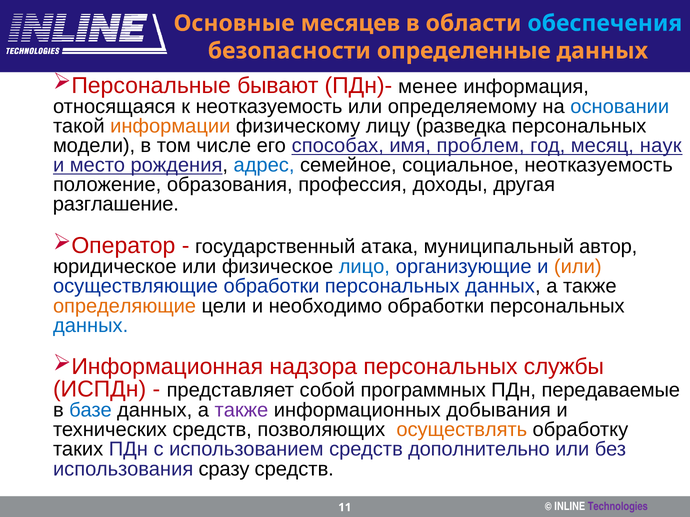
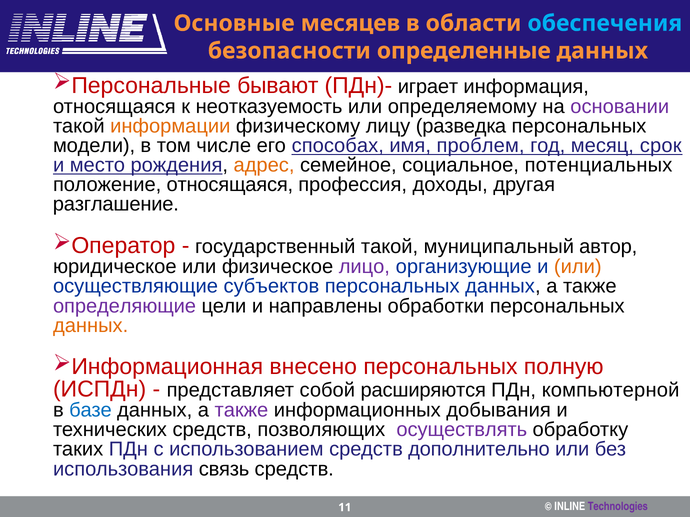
менее: менее -> играет (428, 87)
основании colour: blue -> purple (620, 107)
наук: наук -> срок (661, 146)
адрес colour: blue -> orange (264, 165)
социальное неотказуемость: неотказуемость -> потенциальных (599, 165)
положение образования: образования -> относящаяся (230, 185)
государственный атака: атака -> такой (390, 247)
лицо colour: blue -> purple (364, 267)
осуществляющие обработки: обработки -> субъектов (271, 287)
определяющие colour: orange -> purple (125, 306)
необходимо: необходимо -> направлены (325, 306)
данных colour: blue -> orange (91, 326)
надзора: надзора -> внесено (313, 367)
службы: службы -> полную (564, 367)
программных: программных -> расширяются (423, 391)
передаваемые: передаваемые -> компьютерной (611, 391)
осуществлять colour: orange -> purple (462, 430)
сразу: сразу -> связь (224, 469)
